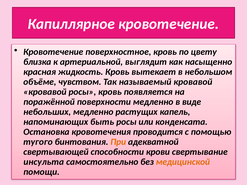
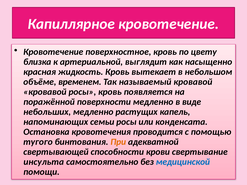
чувством: чувством -> временем (80, 82)
быть: быть -> семьи (102, 122)
медицинской colour: orange -> blue (183, 162)
